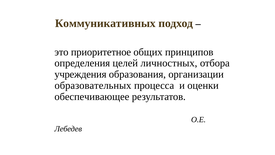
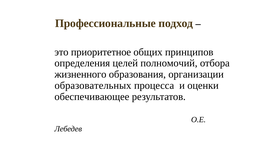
Коммуникативных: Коммуникативных -> Профессиональные (105, 23)
личностных: личностных -> полномочий (169, 63)
учреждения: учреждения -> жизненного (80, 74)
